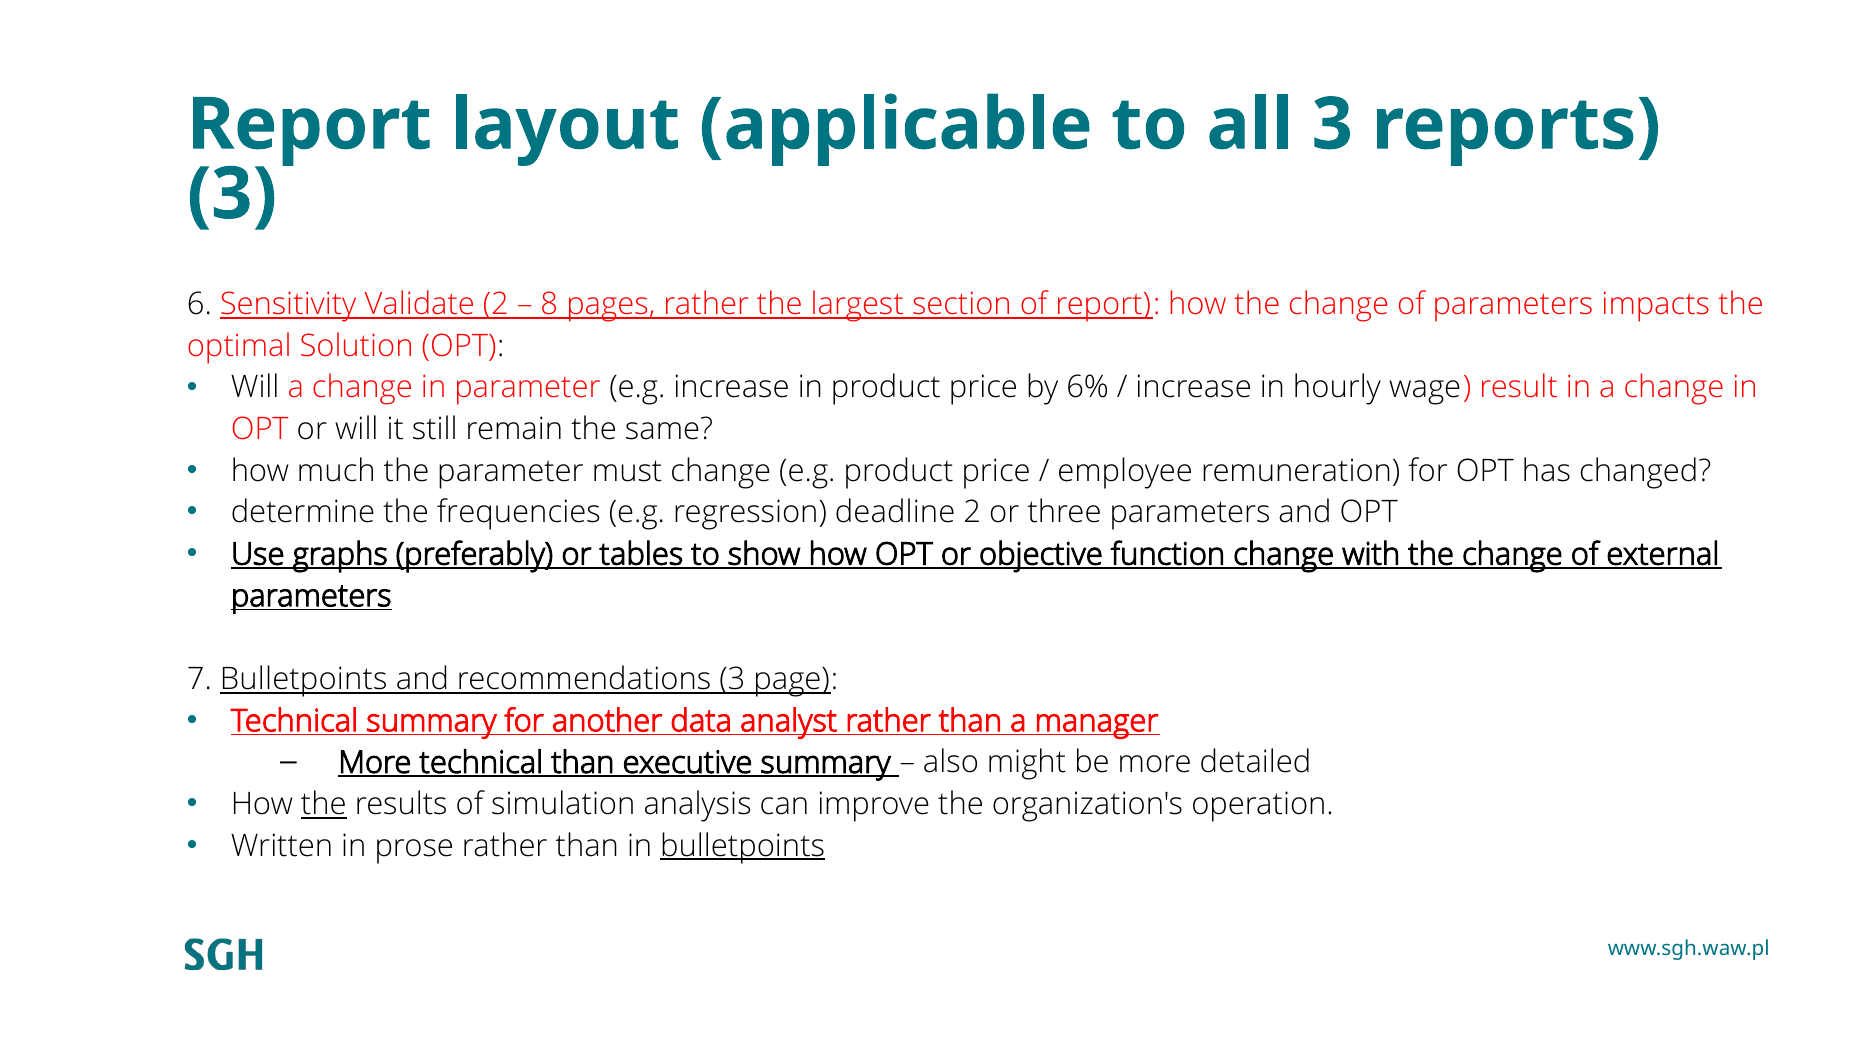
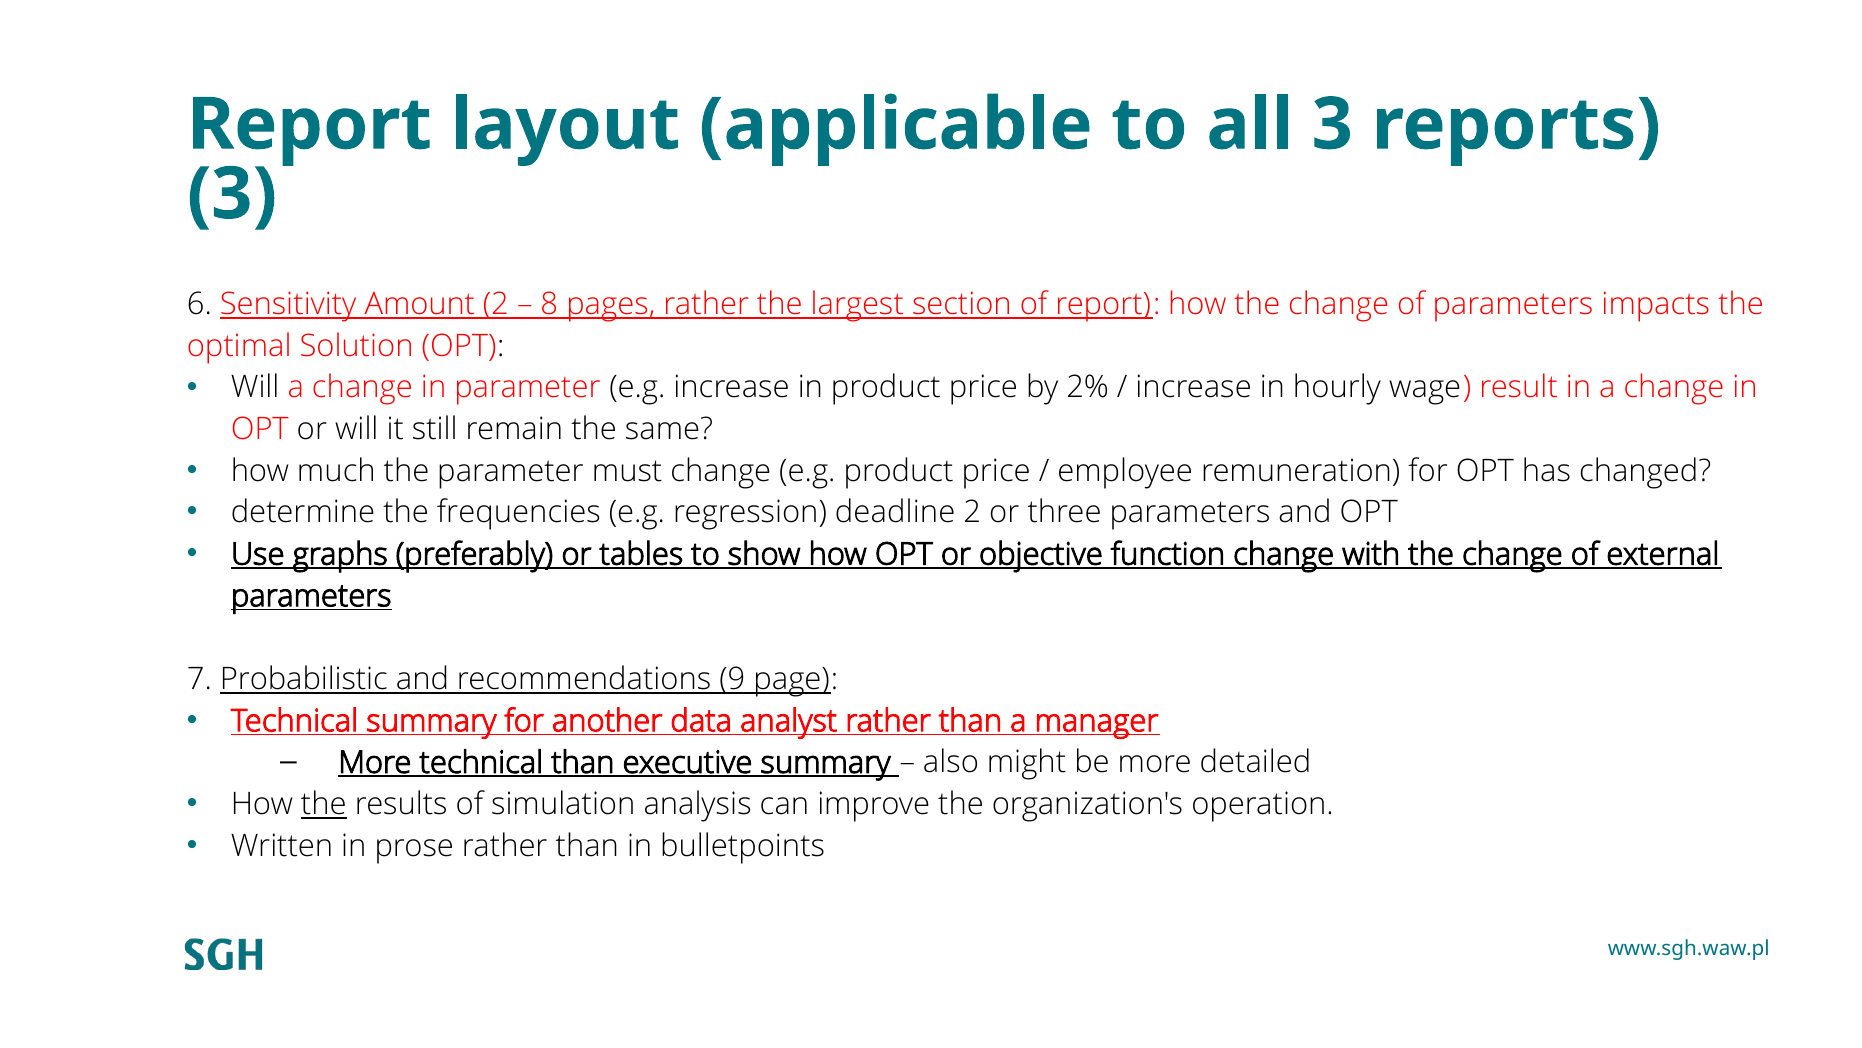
Validate: Validate -> Amount (420, 304)
6%: 6% -> 2% (1088, 387)
7 Bulletpoints: Bulletpoints -> Probabilistic (304, 679)
recommendations 3: 3 -> 9 (732, 679)
bulletpoints underline: present -> none (743, 845)
